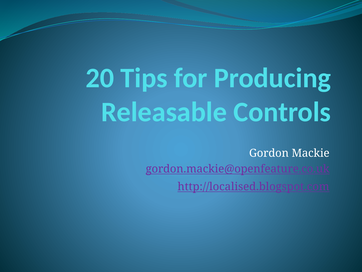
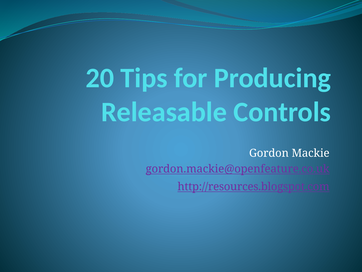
http://localised.blogspot.com: http://localised.blogspot.com -> http://resources.blogspot.com (254, 186)
